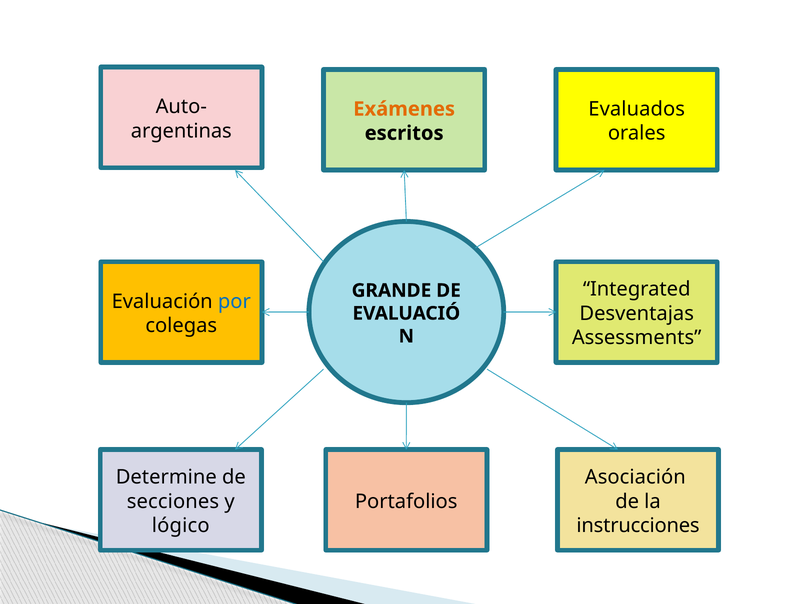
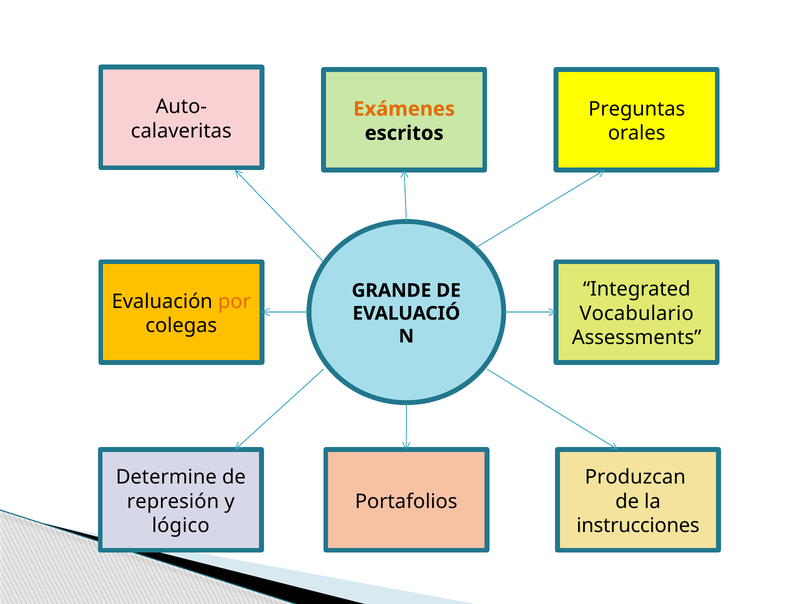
Evaluados: Evaluados -> Preguntas (637, 109)
argentinas: argentinas -> calaveritas (181, 131)
por colour: blue -> orange (234, 302)
Desventajas: Desventajas -> Vocabulario (637, 314)
Asociación: Asociación -> Produzcan (635, 478)
secciones: secciones -> represión (173, 502)
